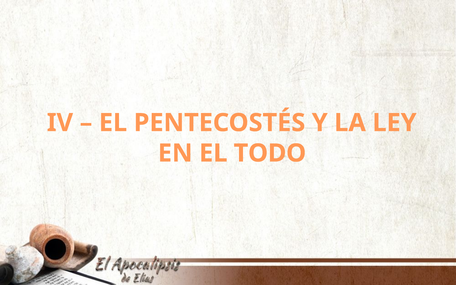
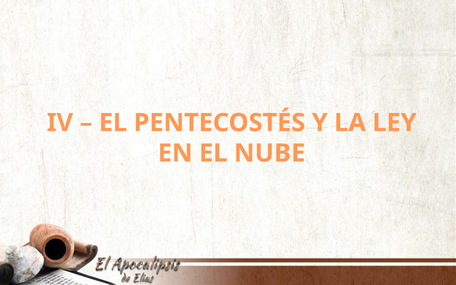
TODO: TODO -> NUBE (270, 153)
